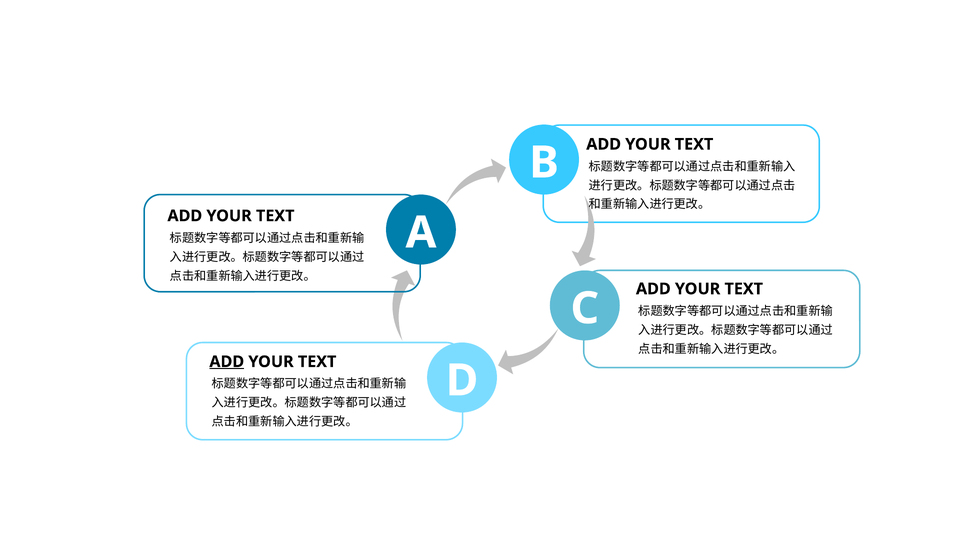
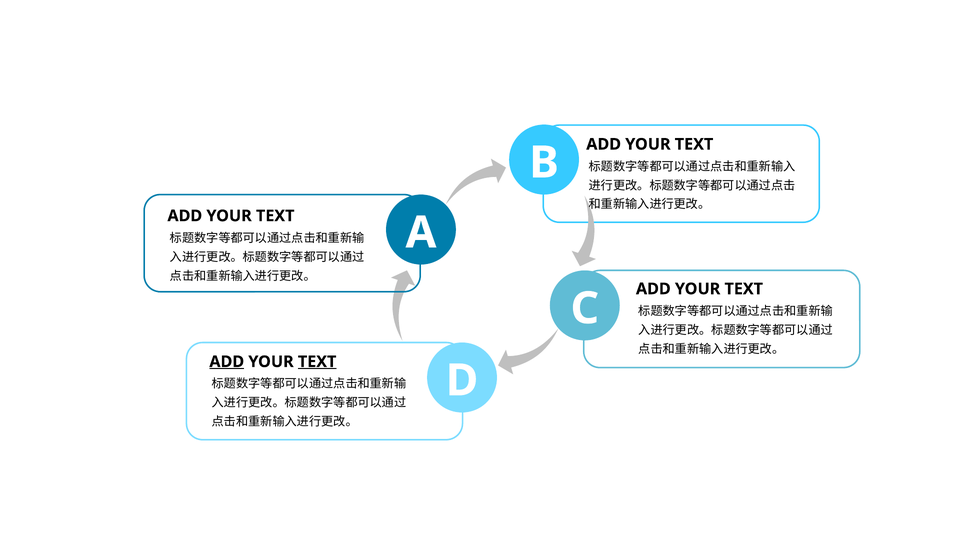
TEXT underline: none -> present (317, 361)
